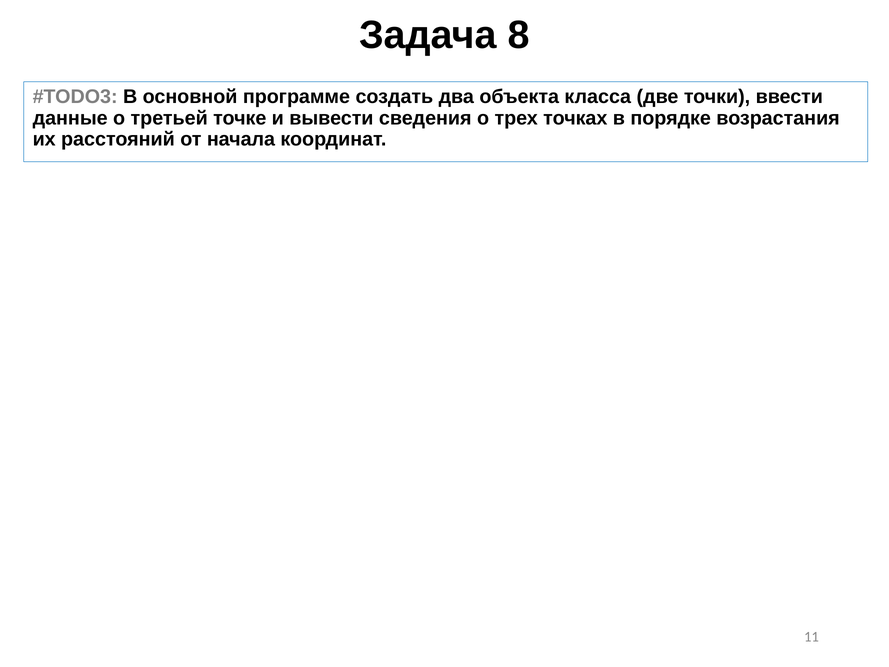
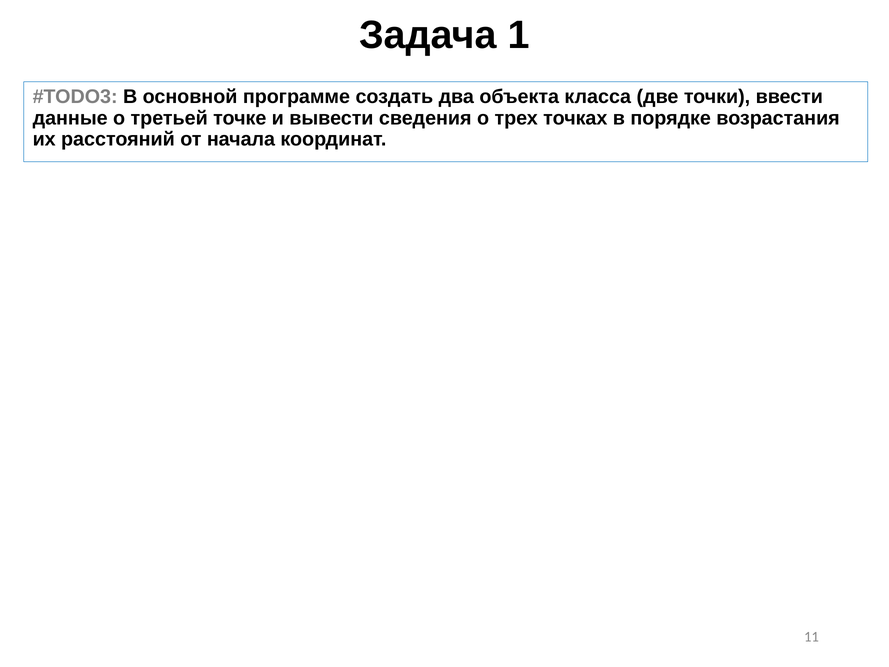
8: 8 -> 1 (519, 35)
